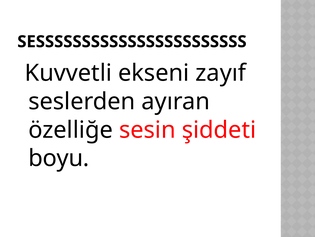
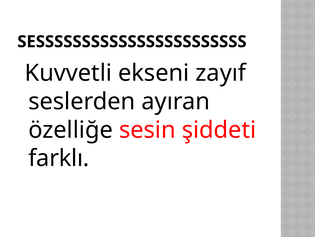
boyu: boyu -> farklı (59, 158)
